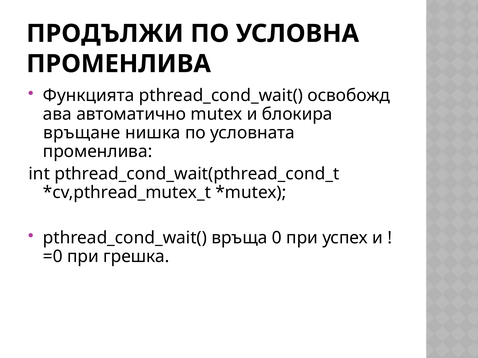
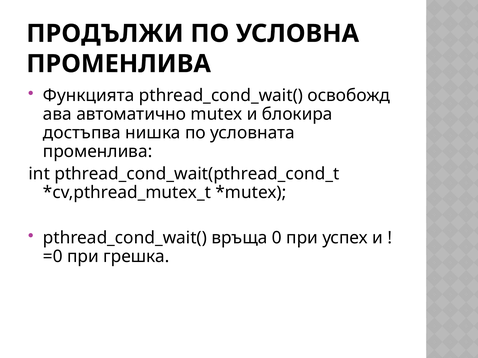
връщане: връщане -> достъпва (82, 133)
